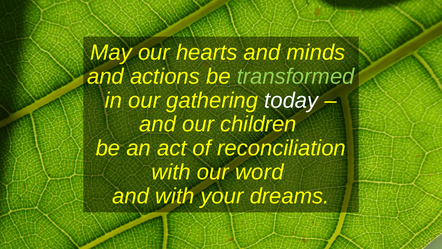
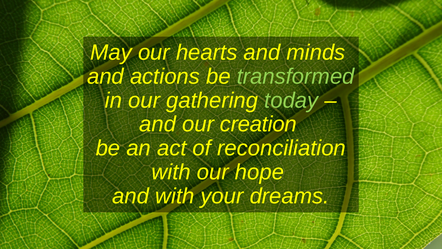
today colour: white -> light green (291, 100)
children: children -> creation (258, 124)
word: word -> hope (259, 172)
